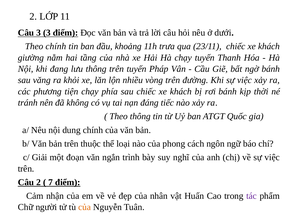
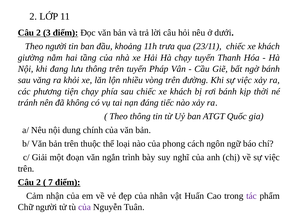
3: 3 -> 2 (39, 33)
Theo chính: chính -> người (56, 46)
của colour: orange -> purple (85, 208)
